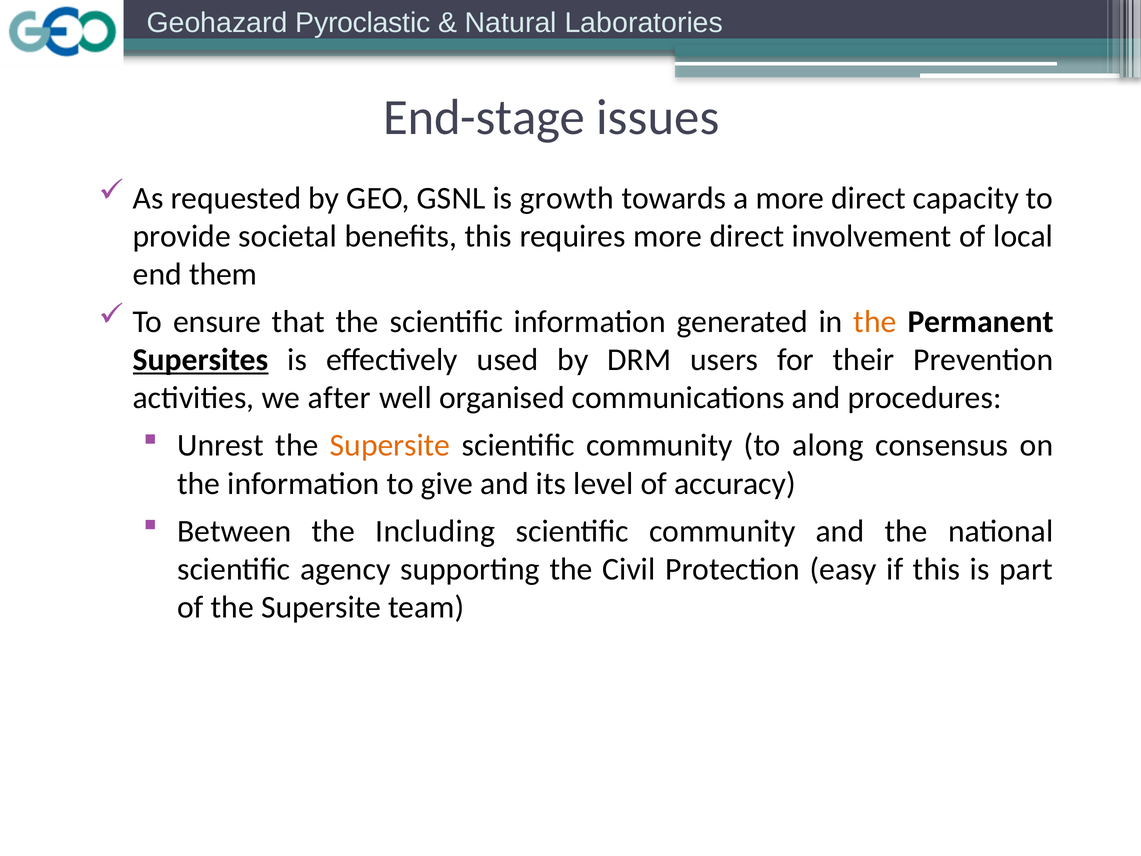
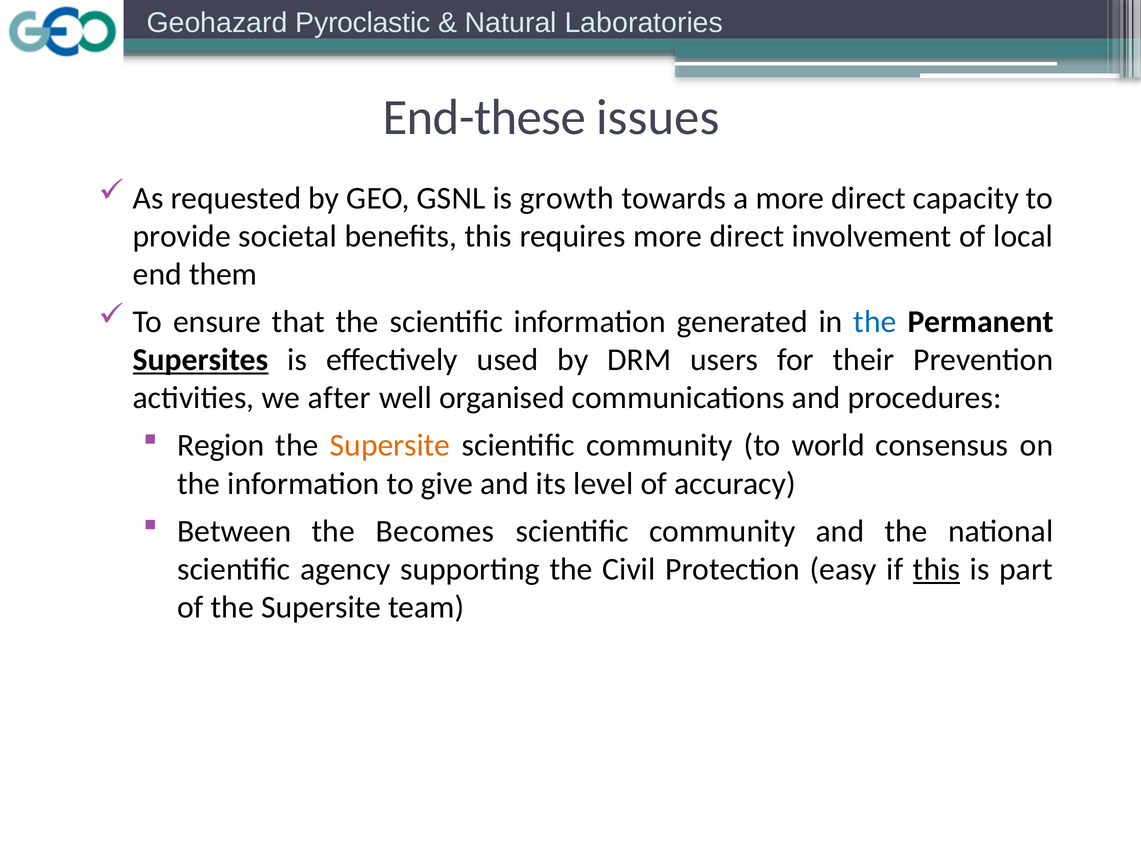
End-stage: End-stage -> End-these (484, 118)
the colour: orange -> blue (875, 322)
Unrest: Unrest -> Region (221, 445)
along: along -> world (828, 445)
Including: Including -> Becomes (435, 531)
this underline: none -> present (936, 569)
